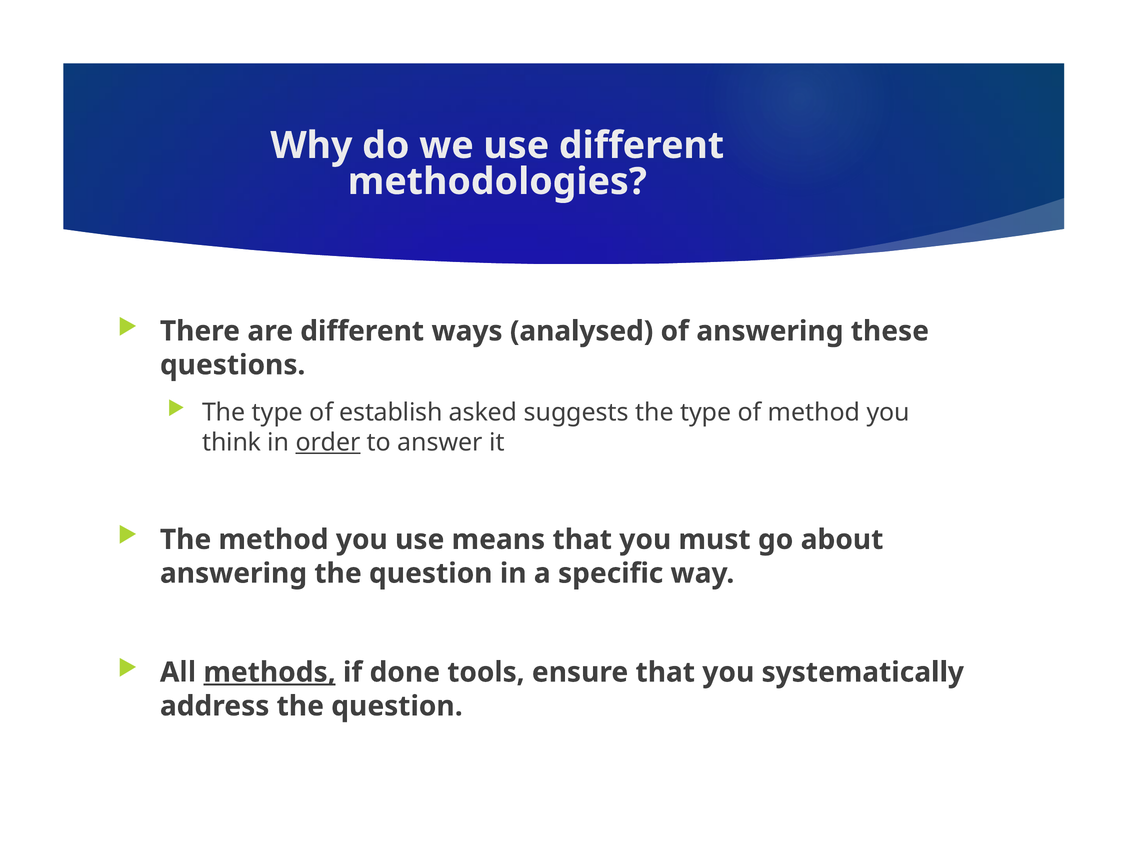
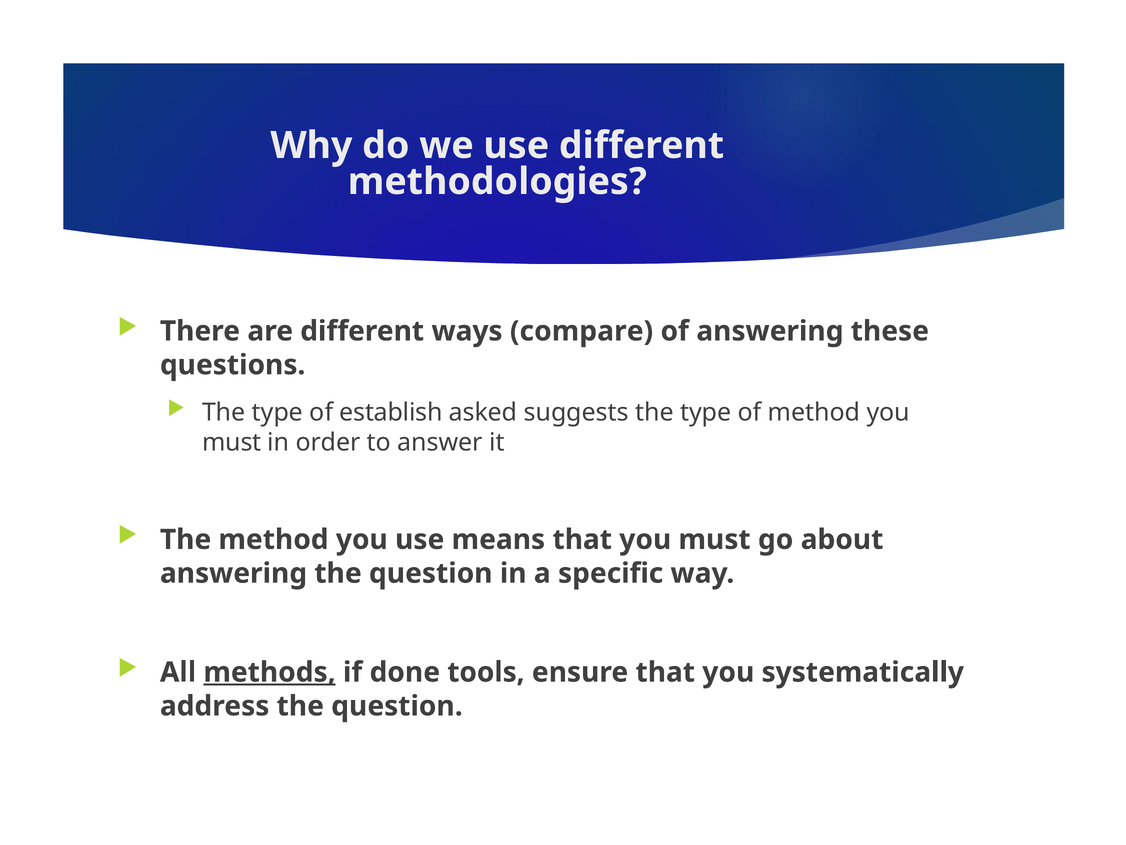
analysed: analysed -> compare (582, 331)
think: think -> must (232, 442)
order underline: present -> none (328, 442)
